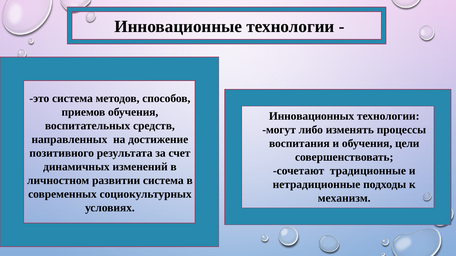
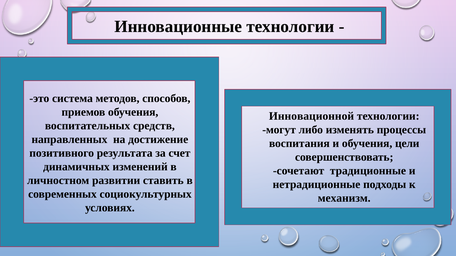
Инновационных: Инновационных -> Инновационной (312, 116)
развитии система: система -> ставить (163, 181)
